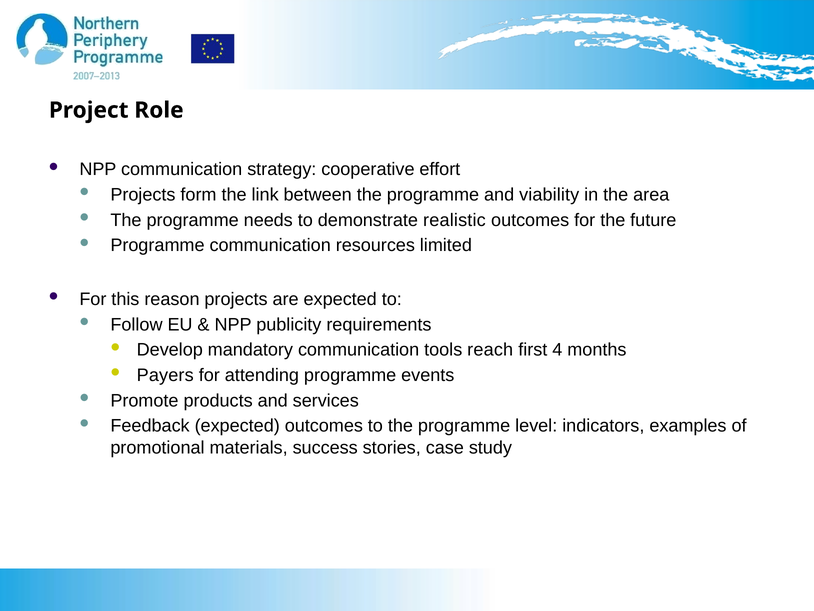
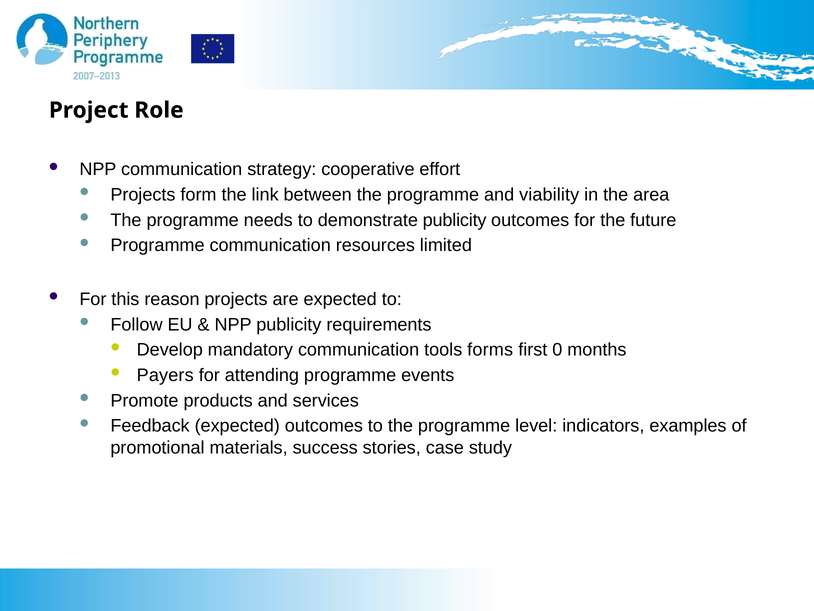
demonstrate realistic: realistic -> publicity (455, 220)
reach: reach -> forms (490, 350)
4: 4 -> 0 (557, 350)
